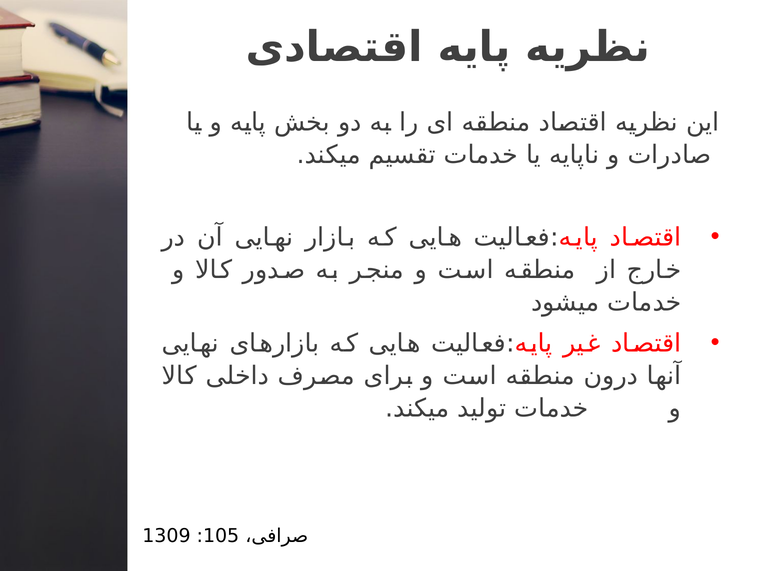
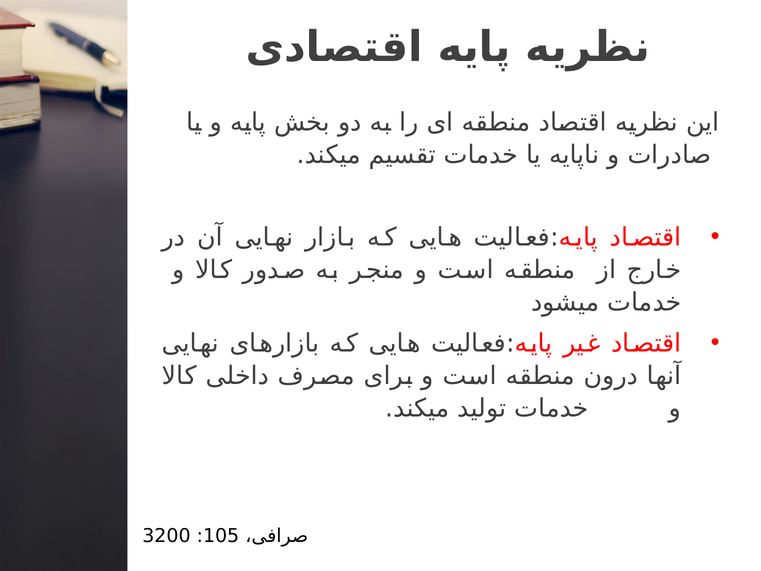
1309: 1309 -> 3200 (166, 536)
